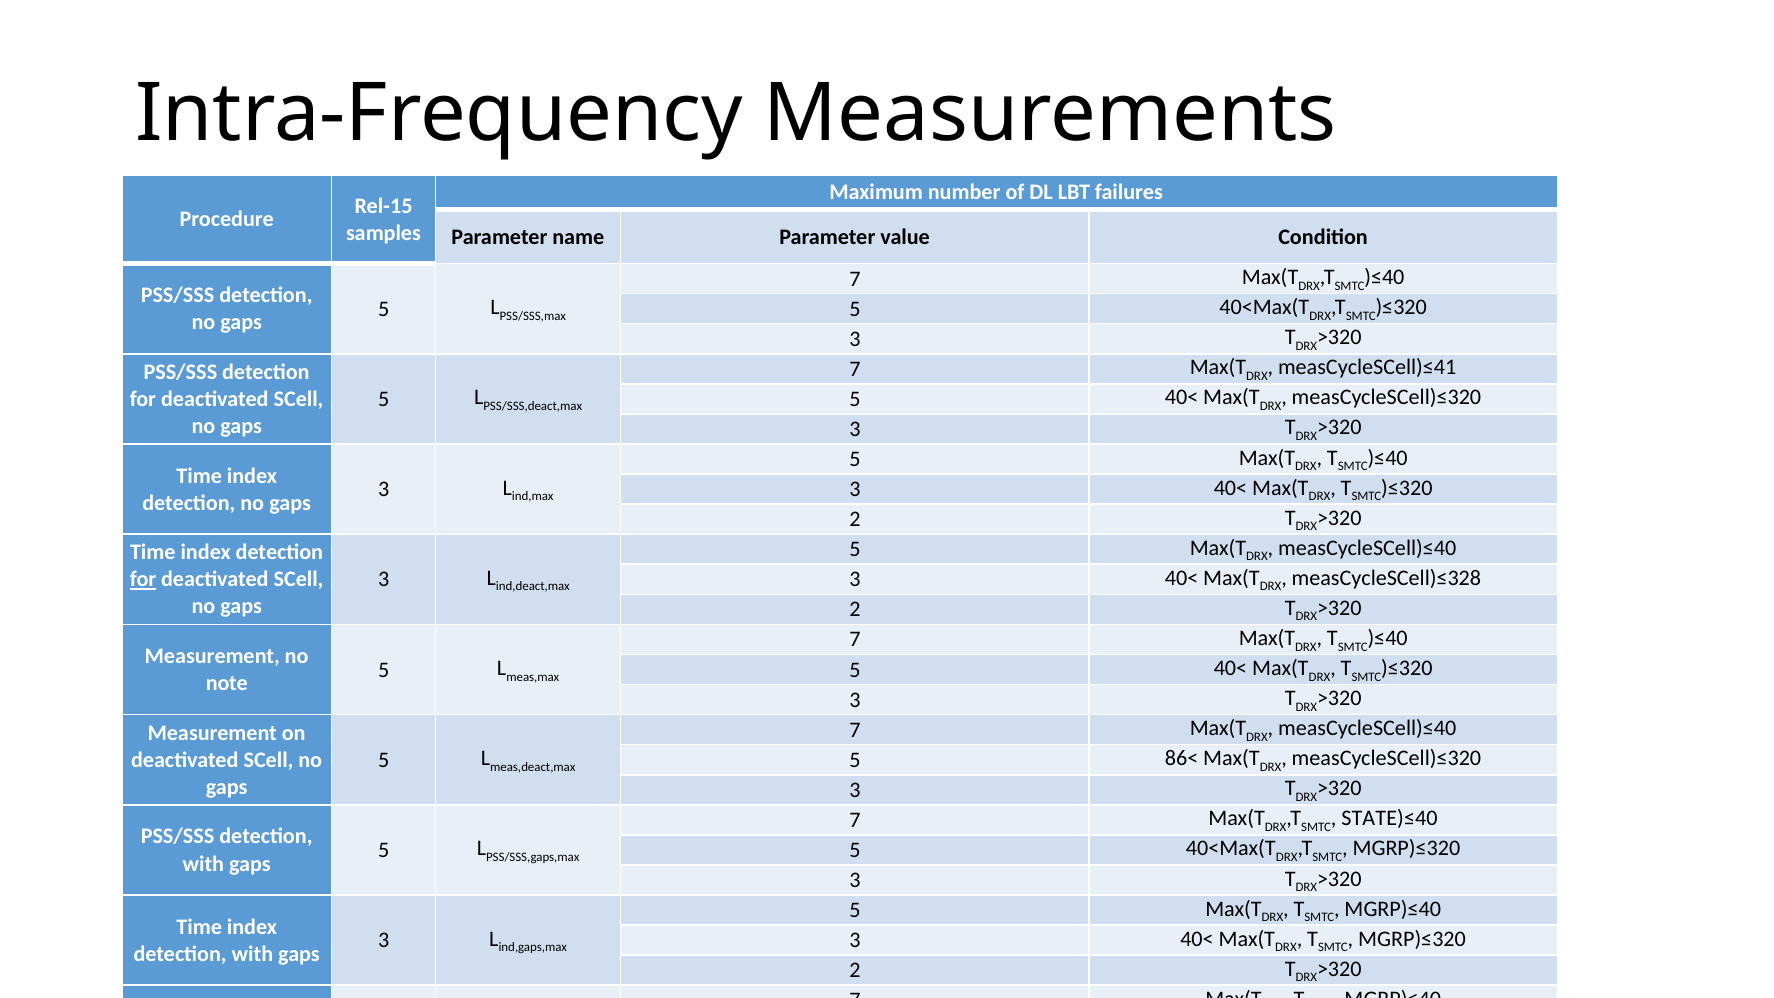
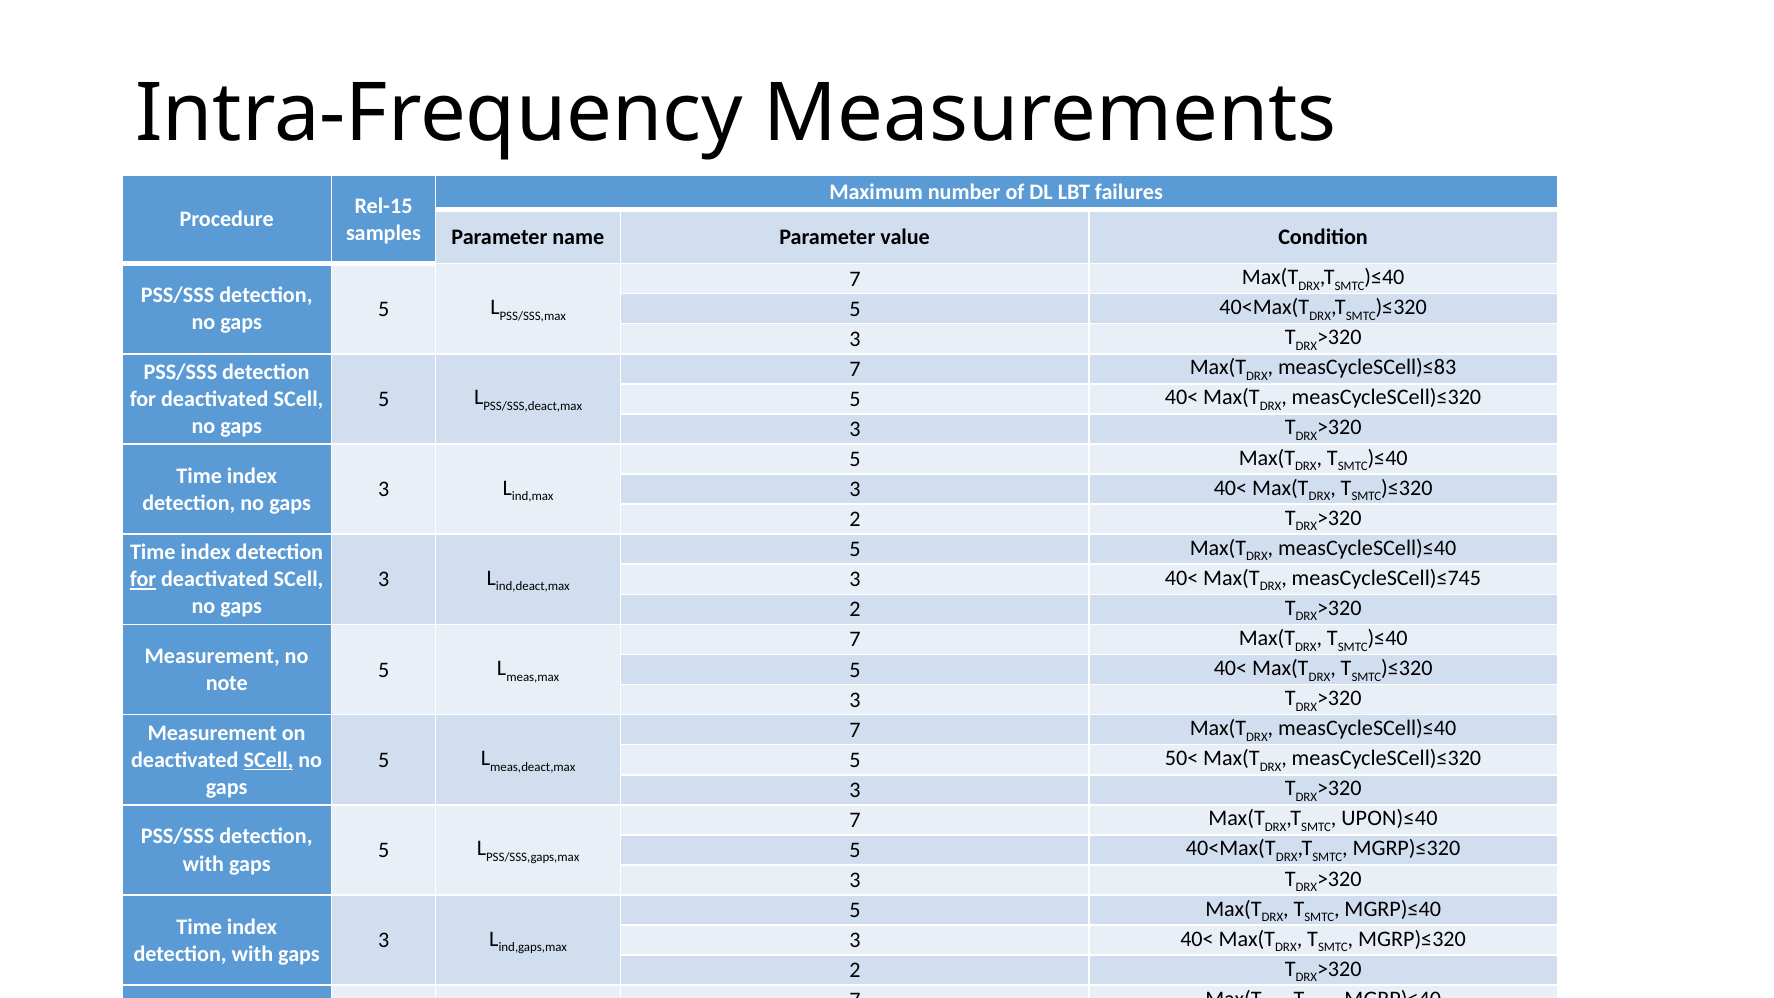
measCycleSCell)≤41: measCycleSCell)≤41 -> measCycleSCell)≤83 (1367, 367)
measCycleSCell)≤328: measCycleSCell)≤328 -> measCycleSCell)≤745 (1386, 578)
SCell underline: none -> present (268, 760)
86<: 86< -> 50< (1182, 758)
STATE)≤40: STATE)≤40 -> UPON)≤40 (1389, 818)
